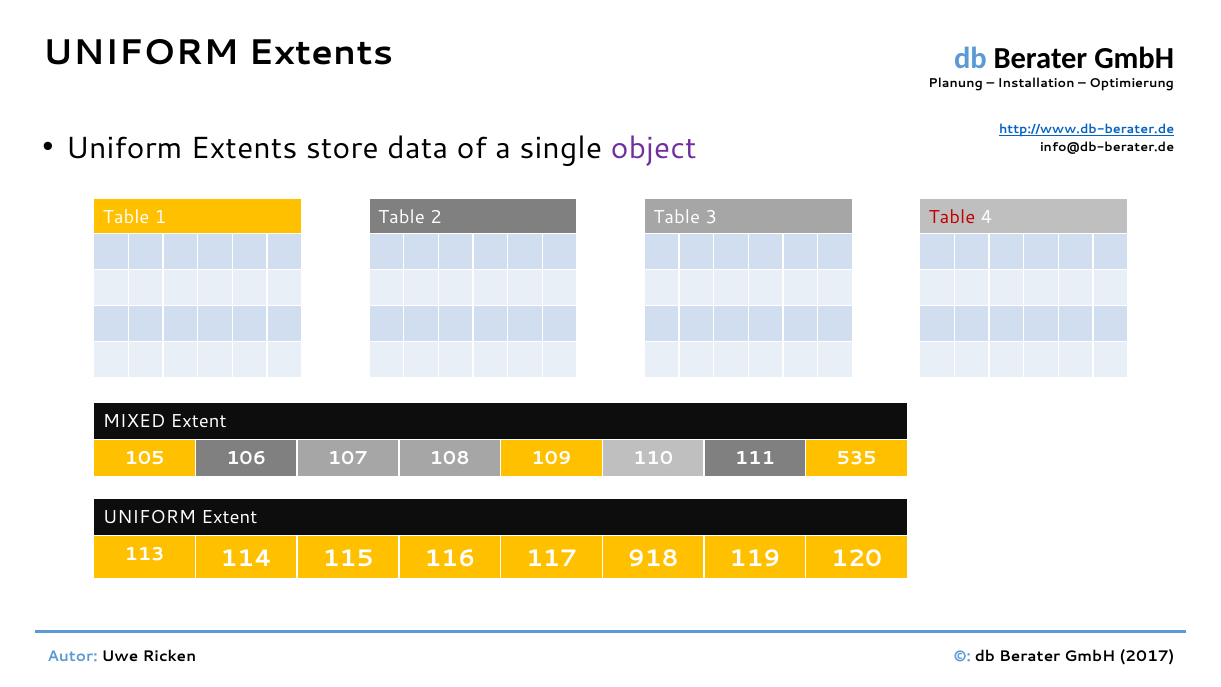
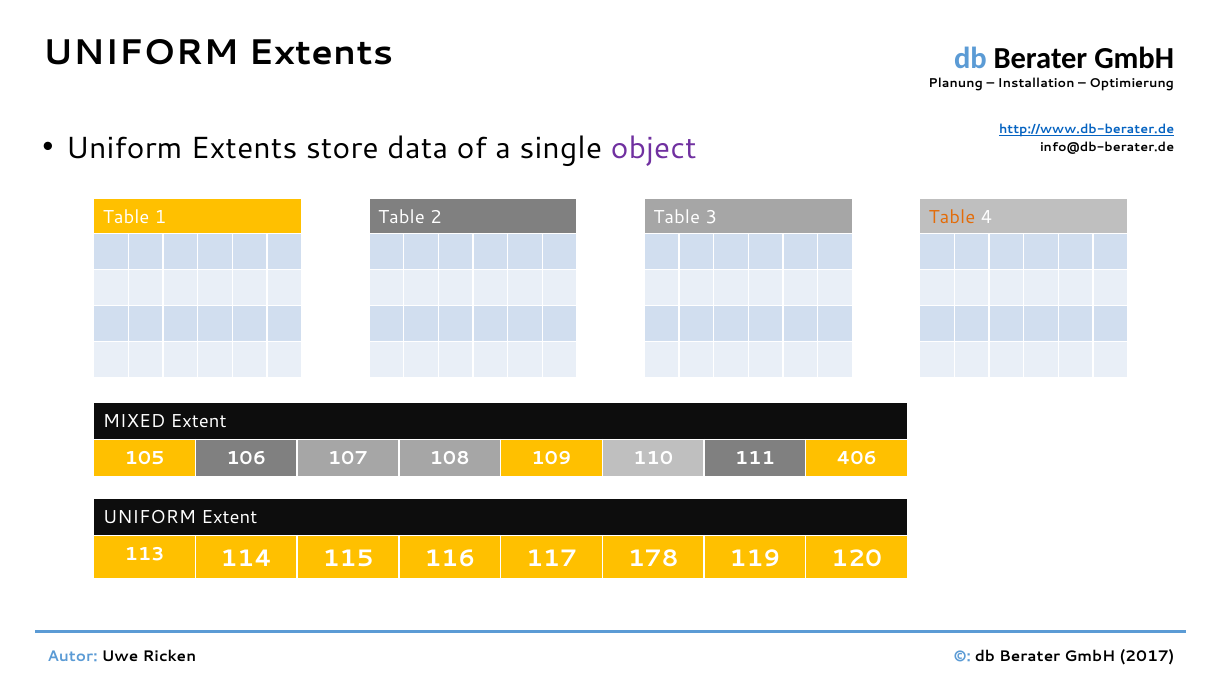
Table colour: red -> orange (952, 217)
535: 535 -> 406 (857, 459)
918: 918 -> 178 (653, 558)
